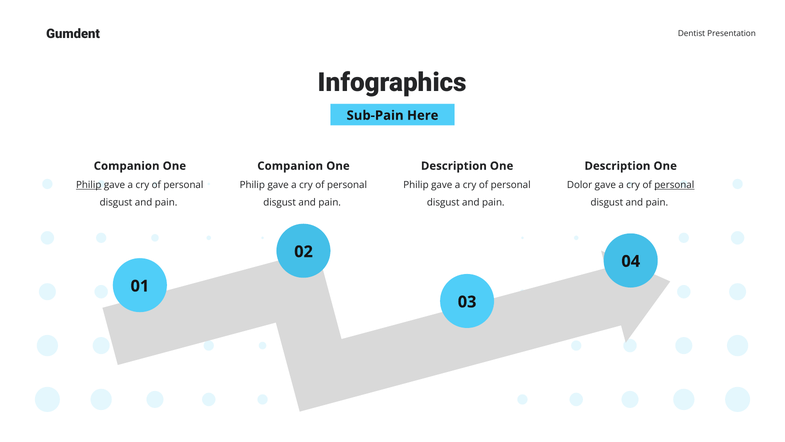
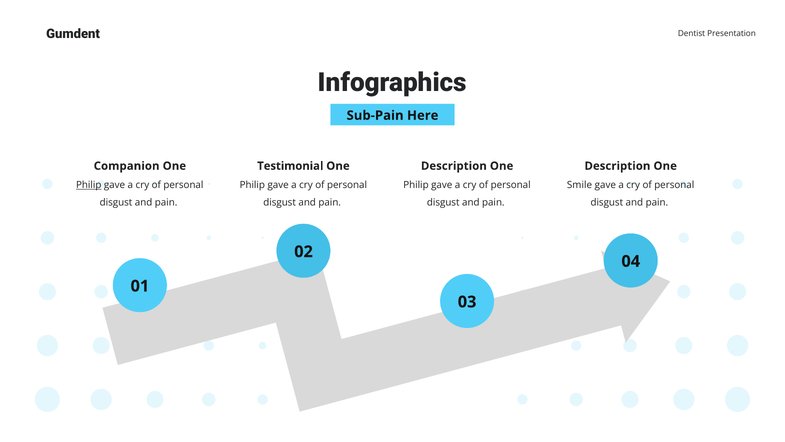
Companion: Companion -> Testimonial (290, 166)
Dolor: Dolor -> Smile (580, 185)
personal underline: present -> none (674, 185)
